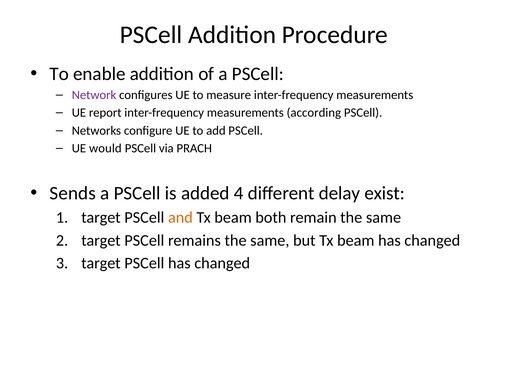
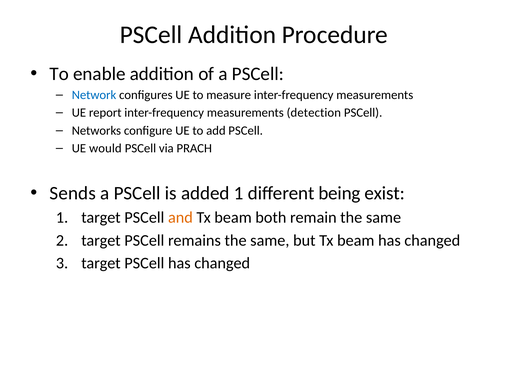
Network colour: purple -> blue (94, 95)
according: according -> detection (314, 113)
added 4: 4 -> 1 (239, 193)
delay: delay -> being (340, 193)
